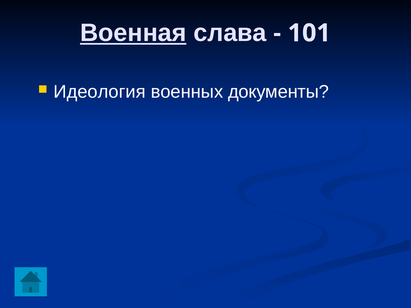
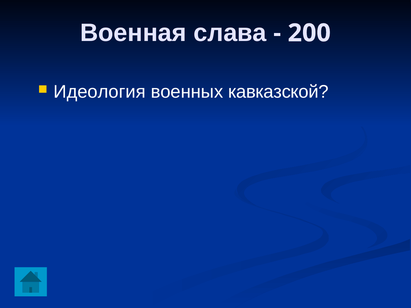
Военная underline: present -> none (133, 33)
101: 101 -> 200 (309, 33)
документы: документы -> кавказской (278, 92)
